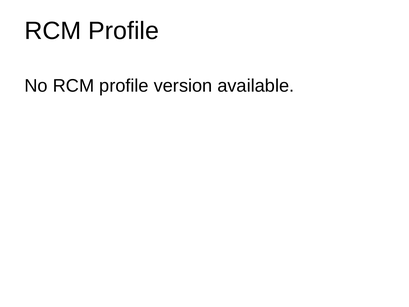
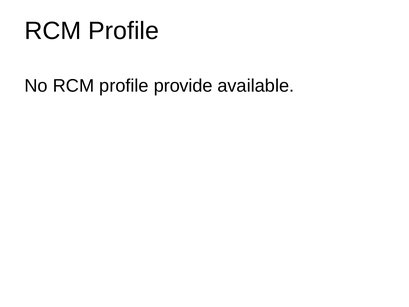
version: version -> provide (183, 86)
